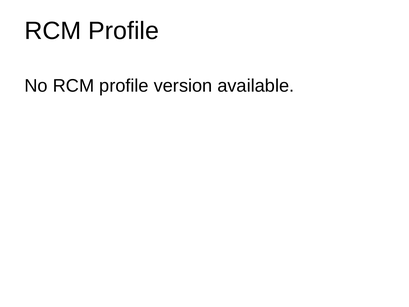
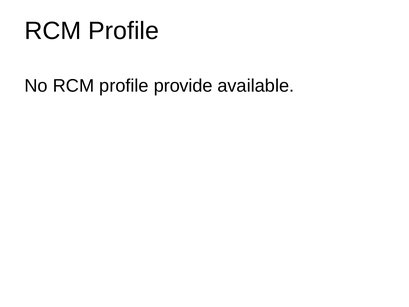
version: version -> provide (183, 86)
